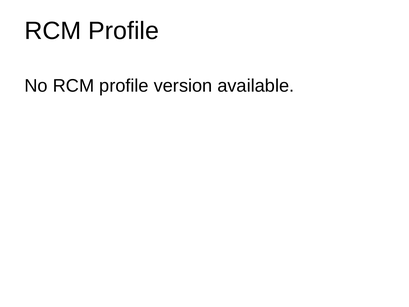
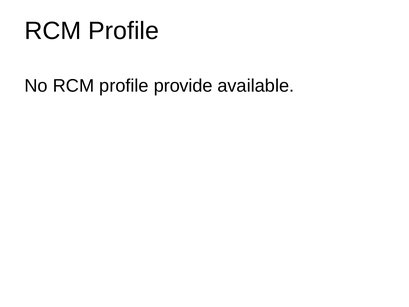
version: version -> provide (183, 86)
